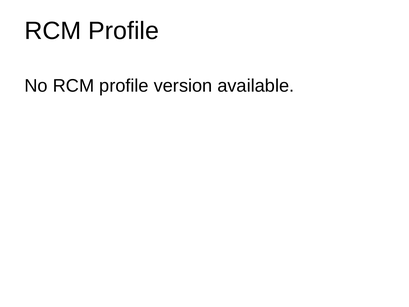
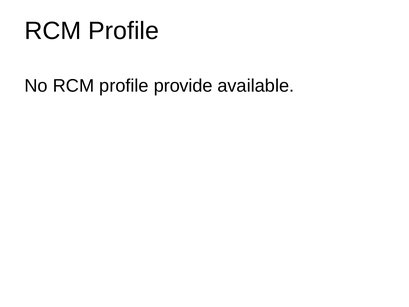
version: version -> provide (183, 86)
